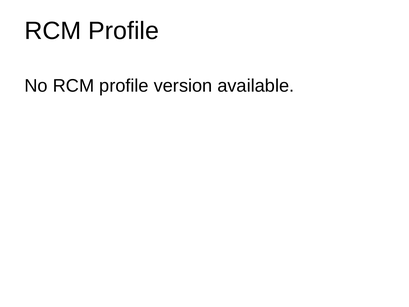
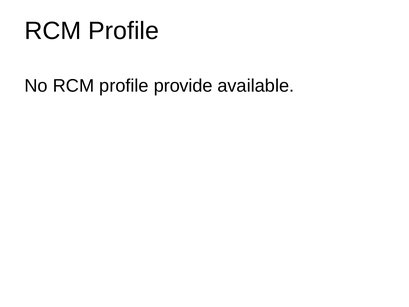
version: version -> provide (183, 86)
